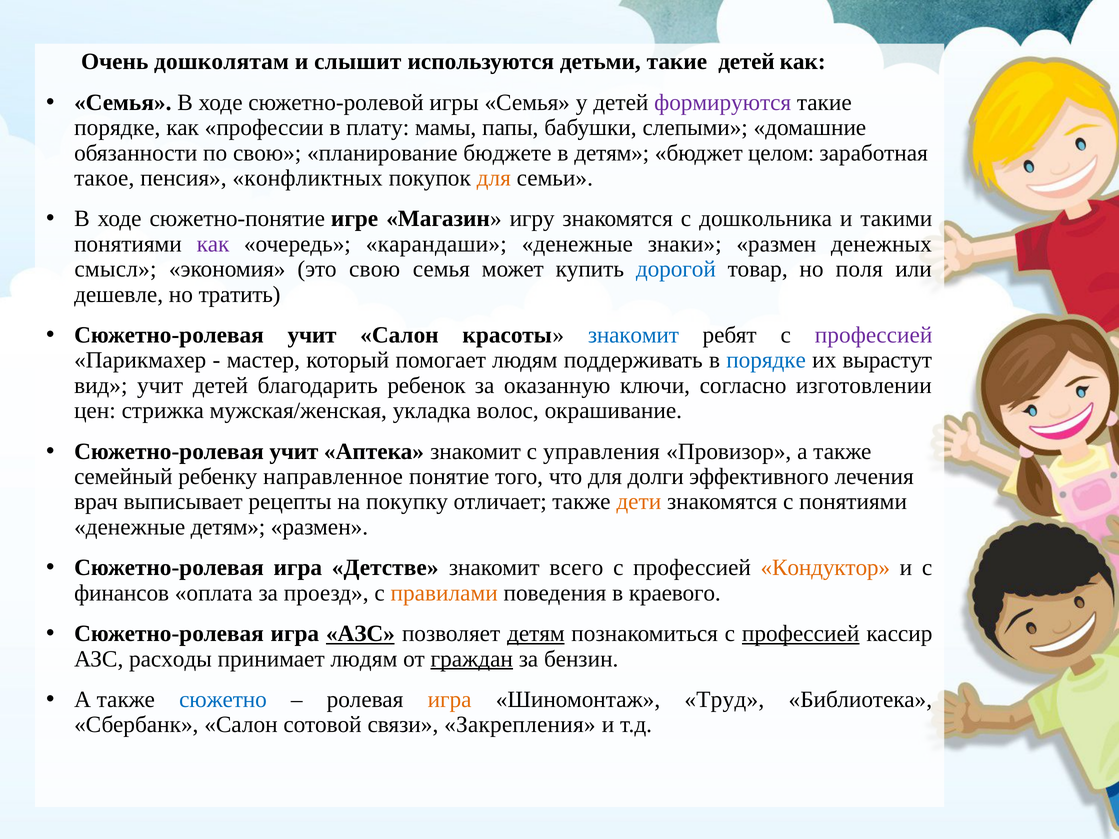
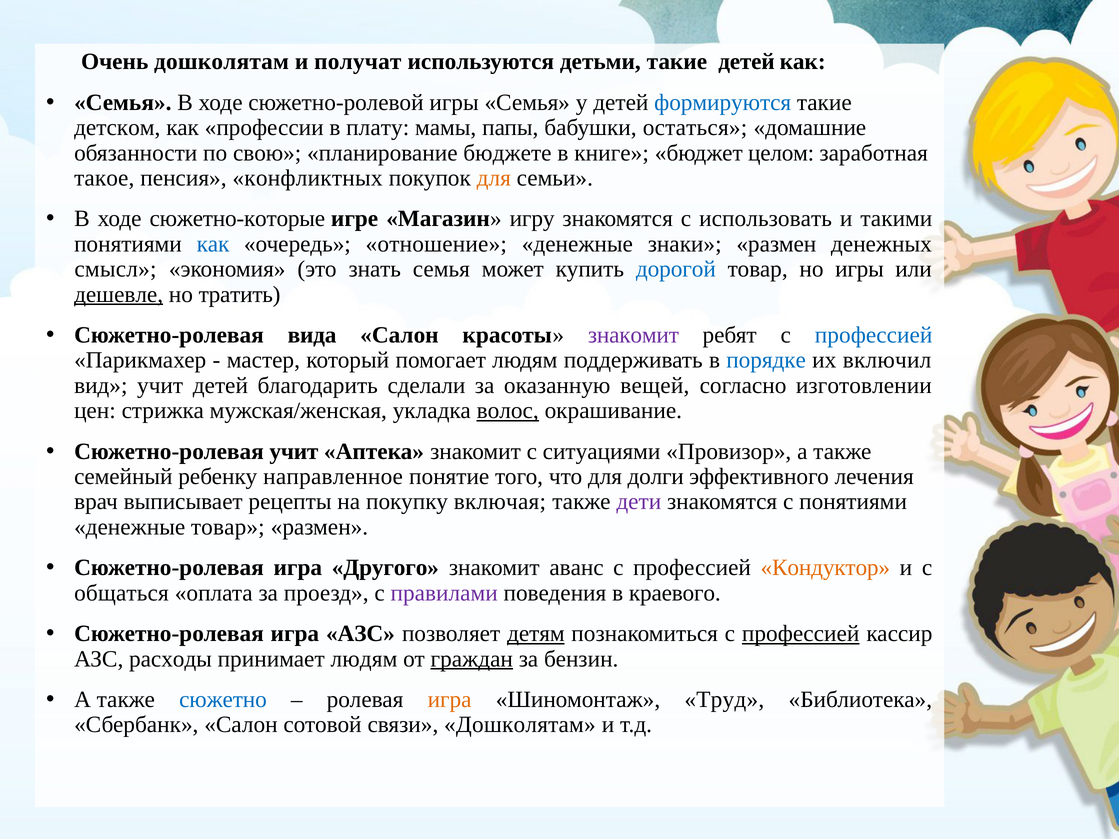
слышит: слышит -> получат (358, 62)
формируются colour: purple -> blue (723, 102)
порядке: порядке -> детском (117, 128)
слепыми: слепыми -> остаться (695, 128)
в детям: детям -> книге (612, 153)
сюжетно-понятие: сюжетно-понятие -> сюжетно-которые (237, 219)
дошкольника: дошкольника -> использовать (766, 219)
как colour: purple -> blue (213, 244)
карандаши: карандаши -> отношение (436, 244)
это свою: свою -> знать (375, 269)
но поля: поля -> игры (859, 269)
дешевле underline: none -> present (119, 294)
учит: учит -> вида (312, 335)
знакомит colour: blue -> purple (633, 335)
профессией colour: purple -> blue (874, 335)
вырастут: вырастут -> включил (887, 360)
ребенок: ребенок -> сделали (426, 386)
ключи: ключи -> вещей (655, 386)
волос underline: none -> present (508, 411)
управления: управления -> ситуациями (602, 452)
отличает: отличает -> включая (500, 502)
дети colour: orange -> purple (639, 502)
денежные детям: детям -> товар (228, 527)
Детстве: Детстве -> Другого (385, 568)
всего: всего -> аванс (577, 568)
финансов: финансов -> общаться (121, 593)
правилами colour: orange -> purple (444, 593)
АЗС underline: present -> none (360, 634)
связи Закрепления: Закрепления -> Дошколятам (520, 725)
